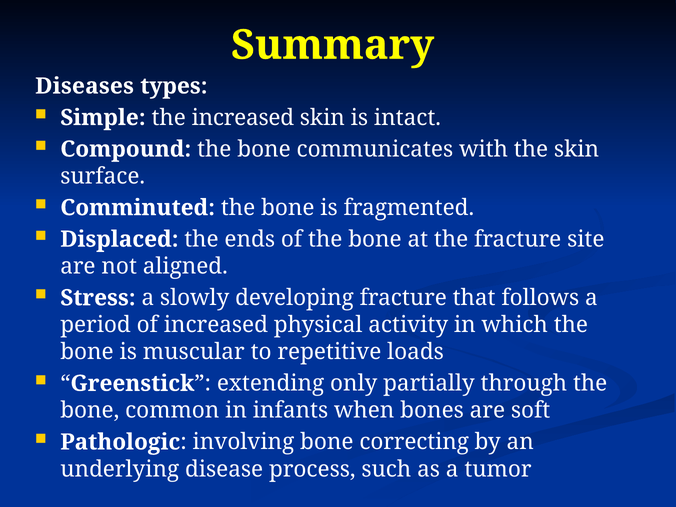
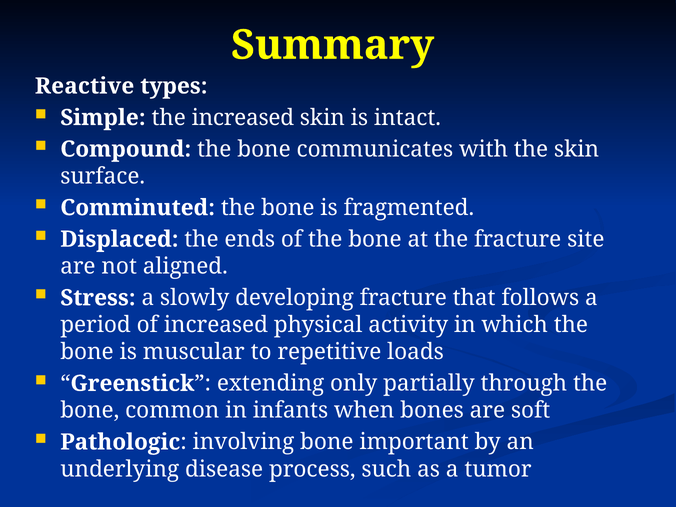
Diseases: Diseases -> Reactive (85, 86)
correcting: correcting -> important (414, 442)
